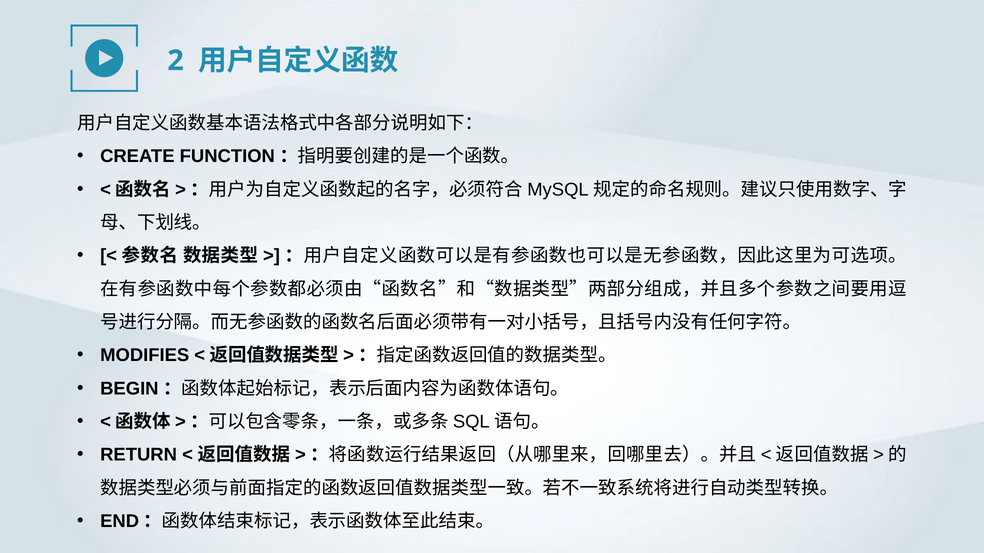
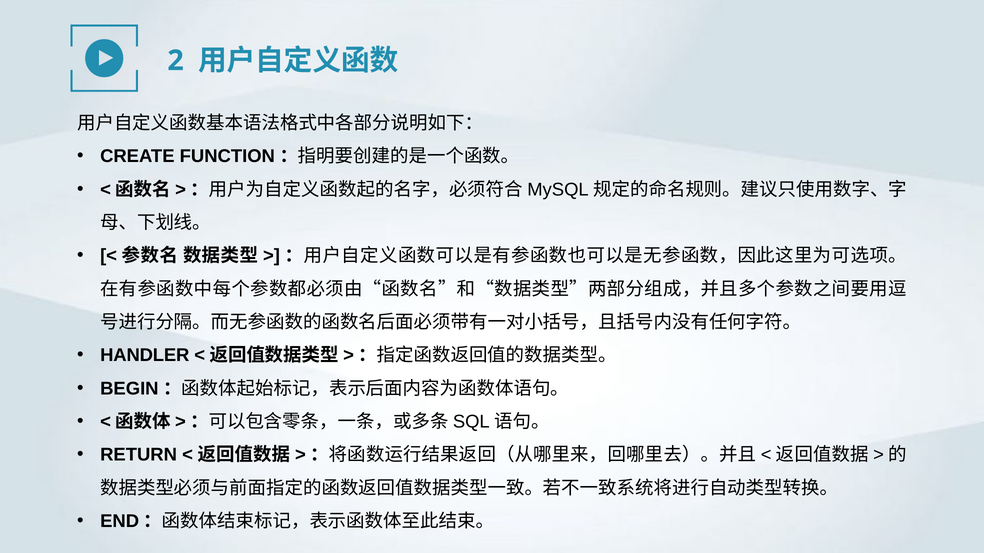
MODIFIES: MODIFIES -> HANDLER (145, 356)
